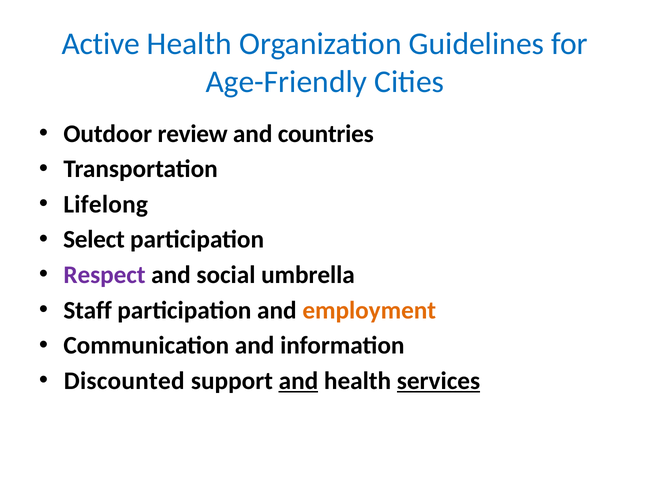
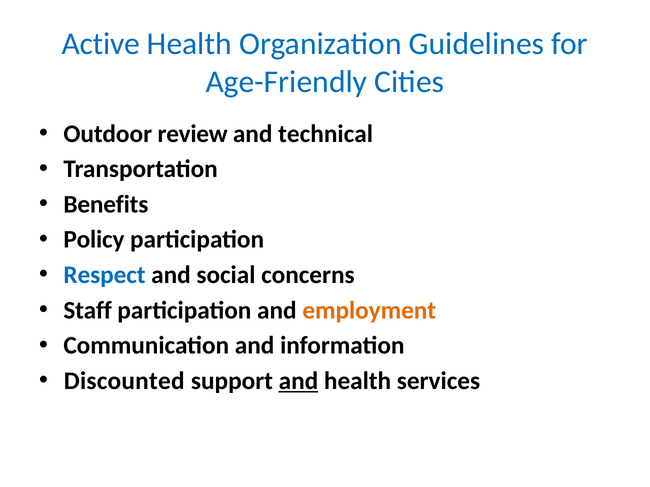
countries: countries -> technical (326, 134)
Lifelong: Lifelong -> Benefits (106, 205)
Select: Select -> Policy (94, 240)
Respect colour: purple -> blue (104, 275)
umbrella: umbrella -> concerns (308, 275)
services underline: present -> none (438, 381)
